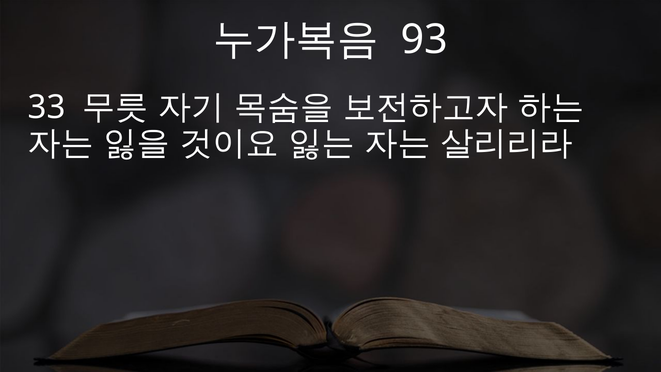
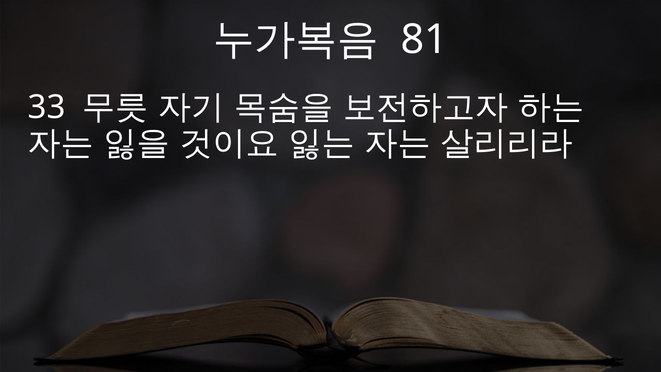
93: 93 -> 81 (424, 40)
